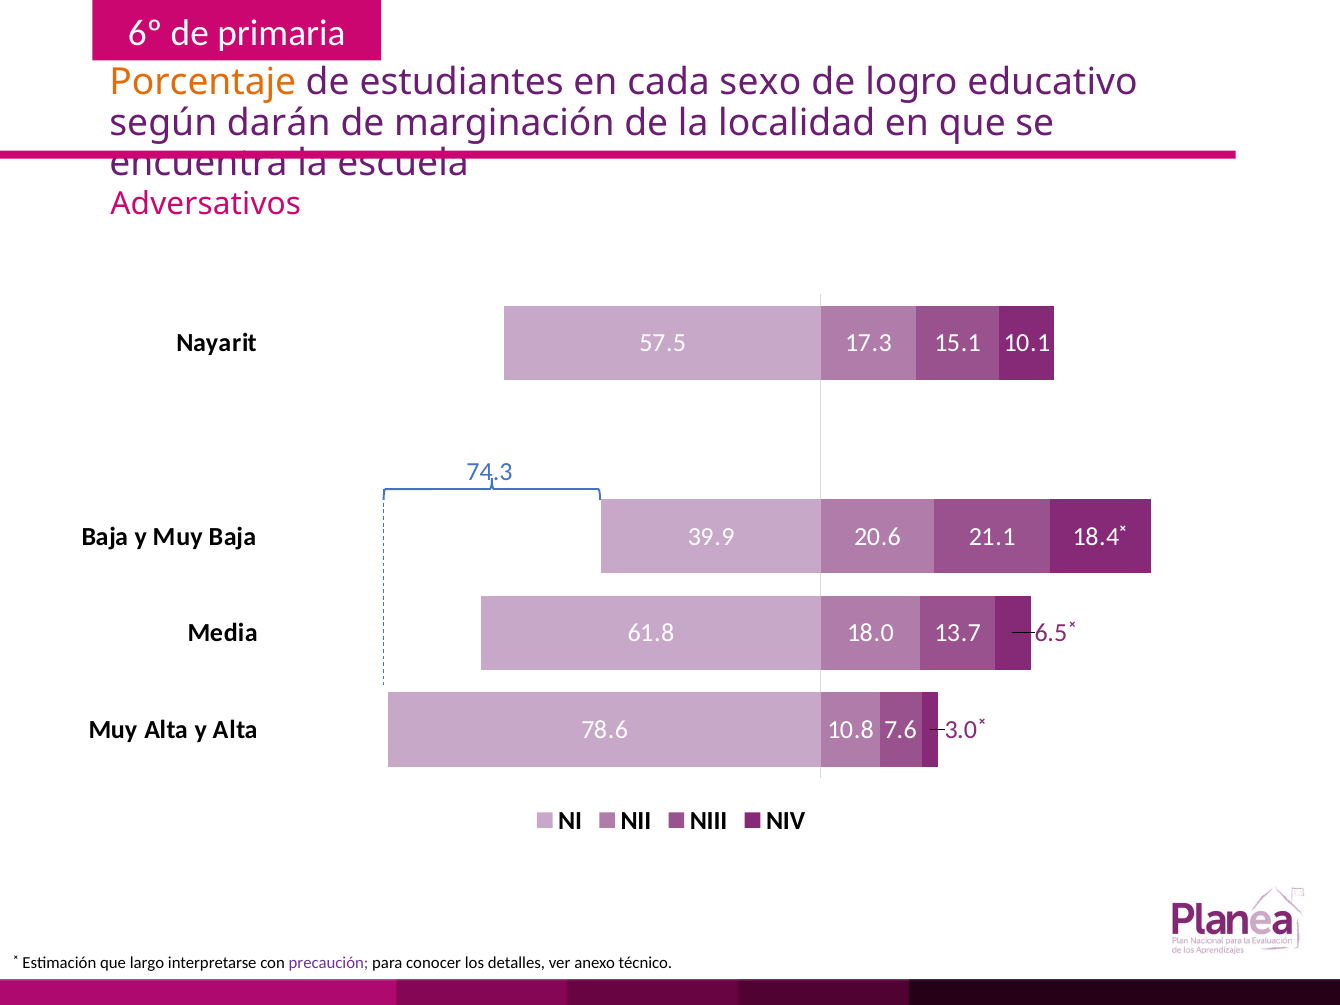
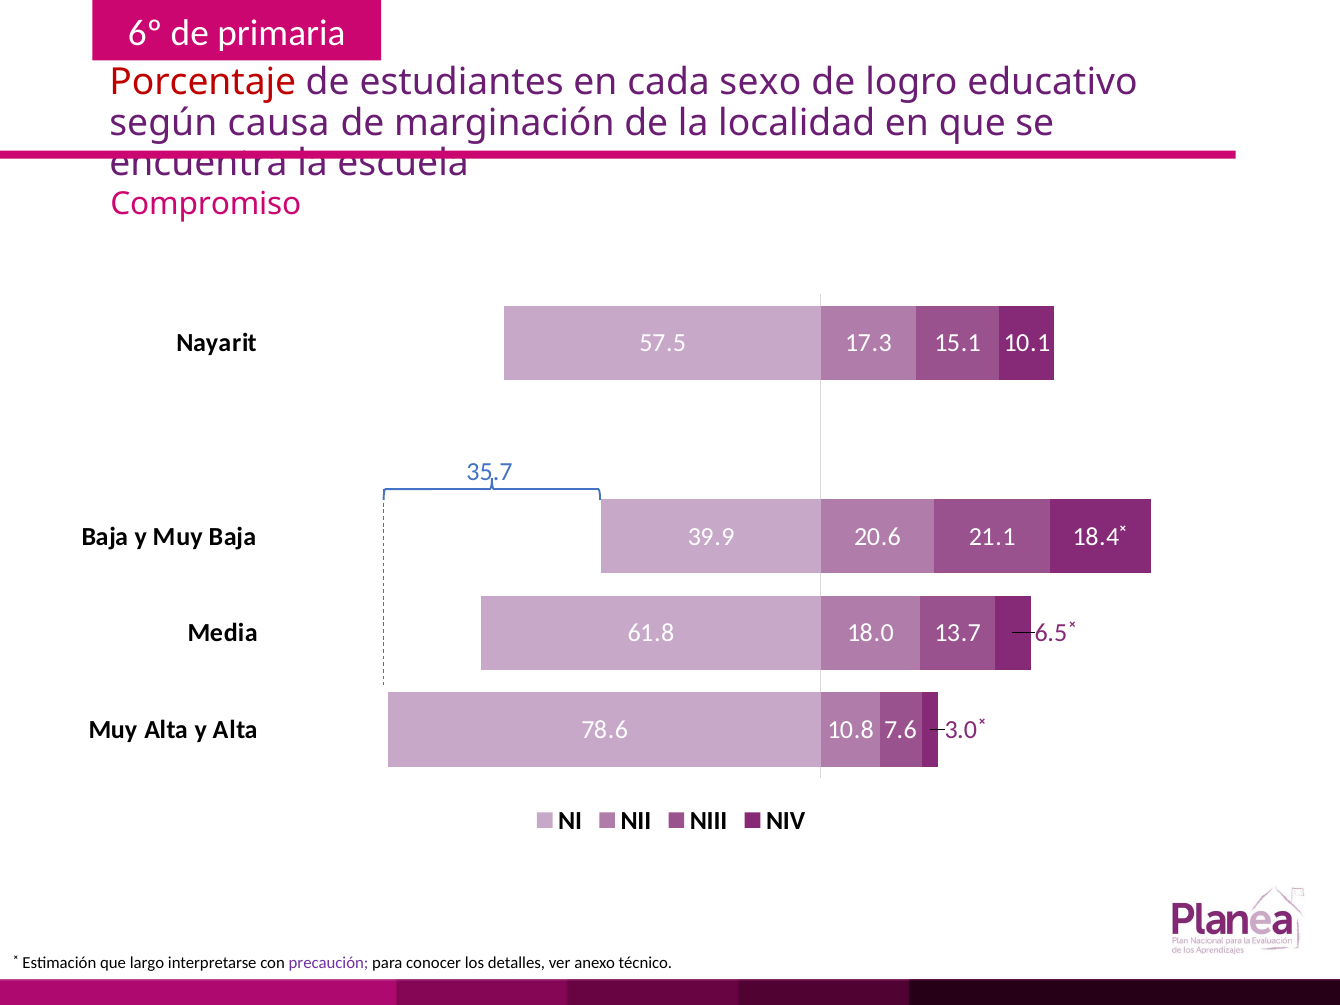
Porcentaje colour: orange -> red (203, 83)
darán: darán -> causa (279, 123)
Adversativos: Adversativos -> Compromiso (206, 204)
74.3: 74.3 -> 35.7 (490, 472)
